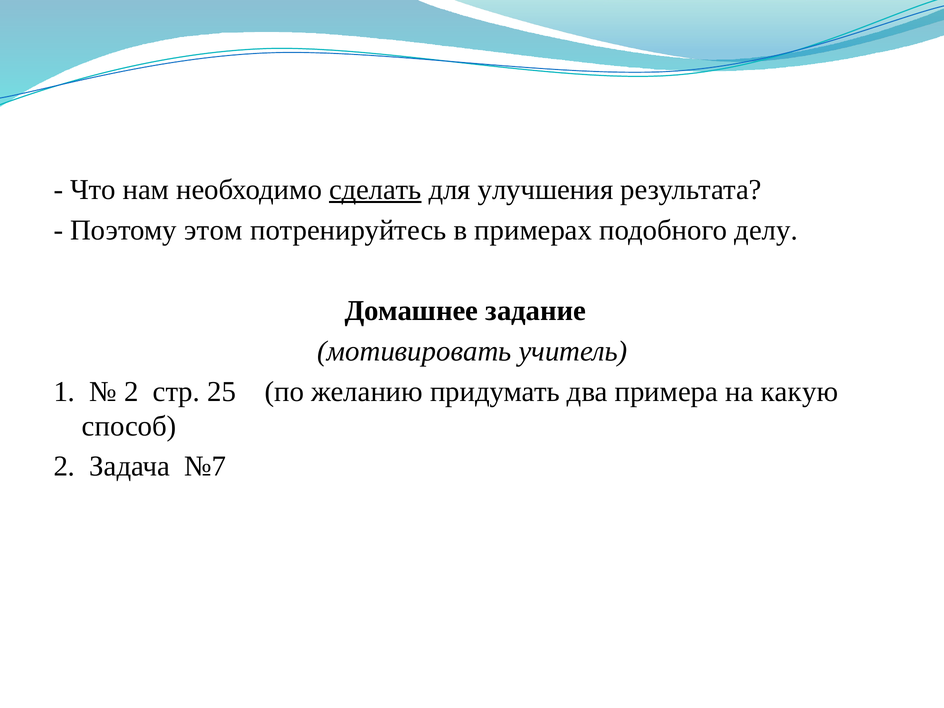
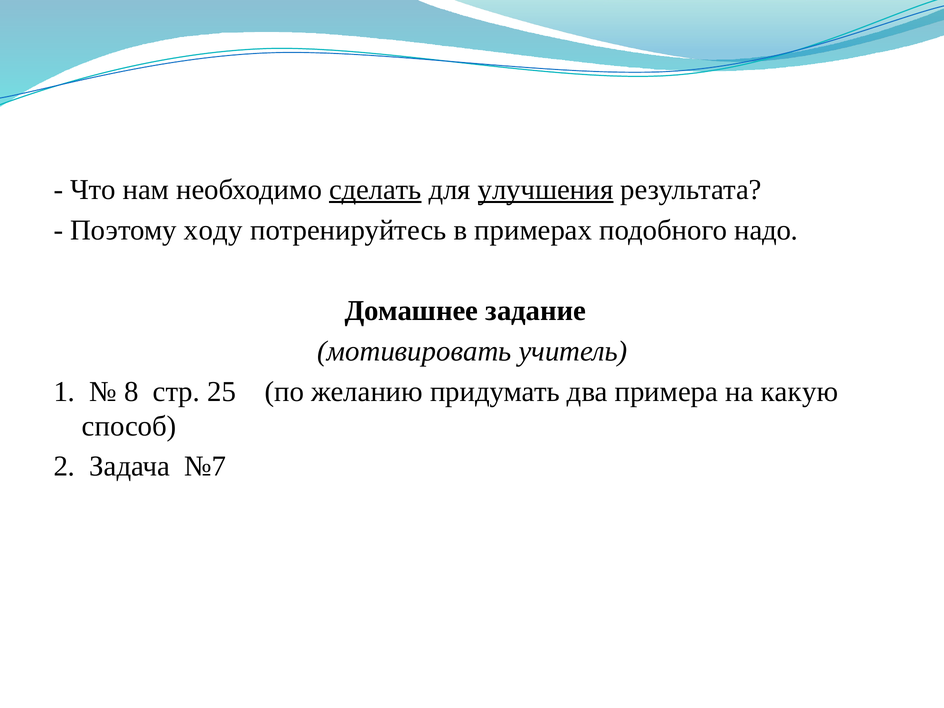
улучшения underline: none -> present (546, 190)
этом: этом -> ходу (213, 230)
делу: делу -> надо (766, 230)
2: 2 -> 8 (131, 391)
